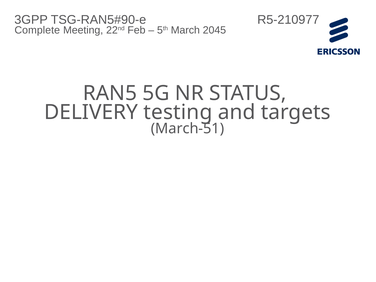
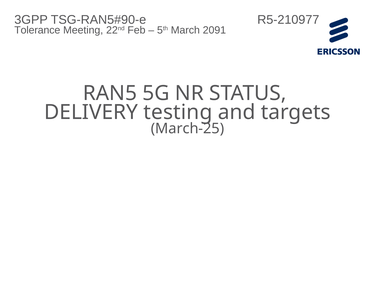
Complete: Complete -> Tolerance (37, 30)
2045: 2045 -> 2091 (214, 30)
March-51: March-51 -> March-25 (188, 128)
